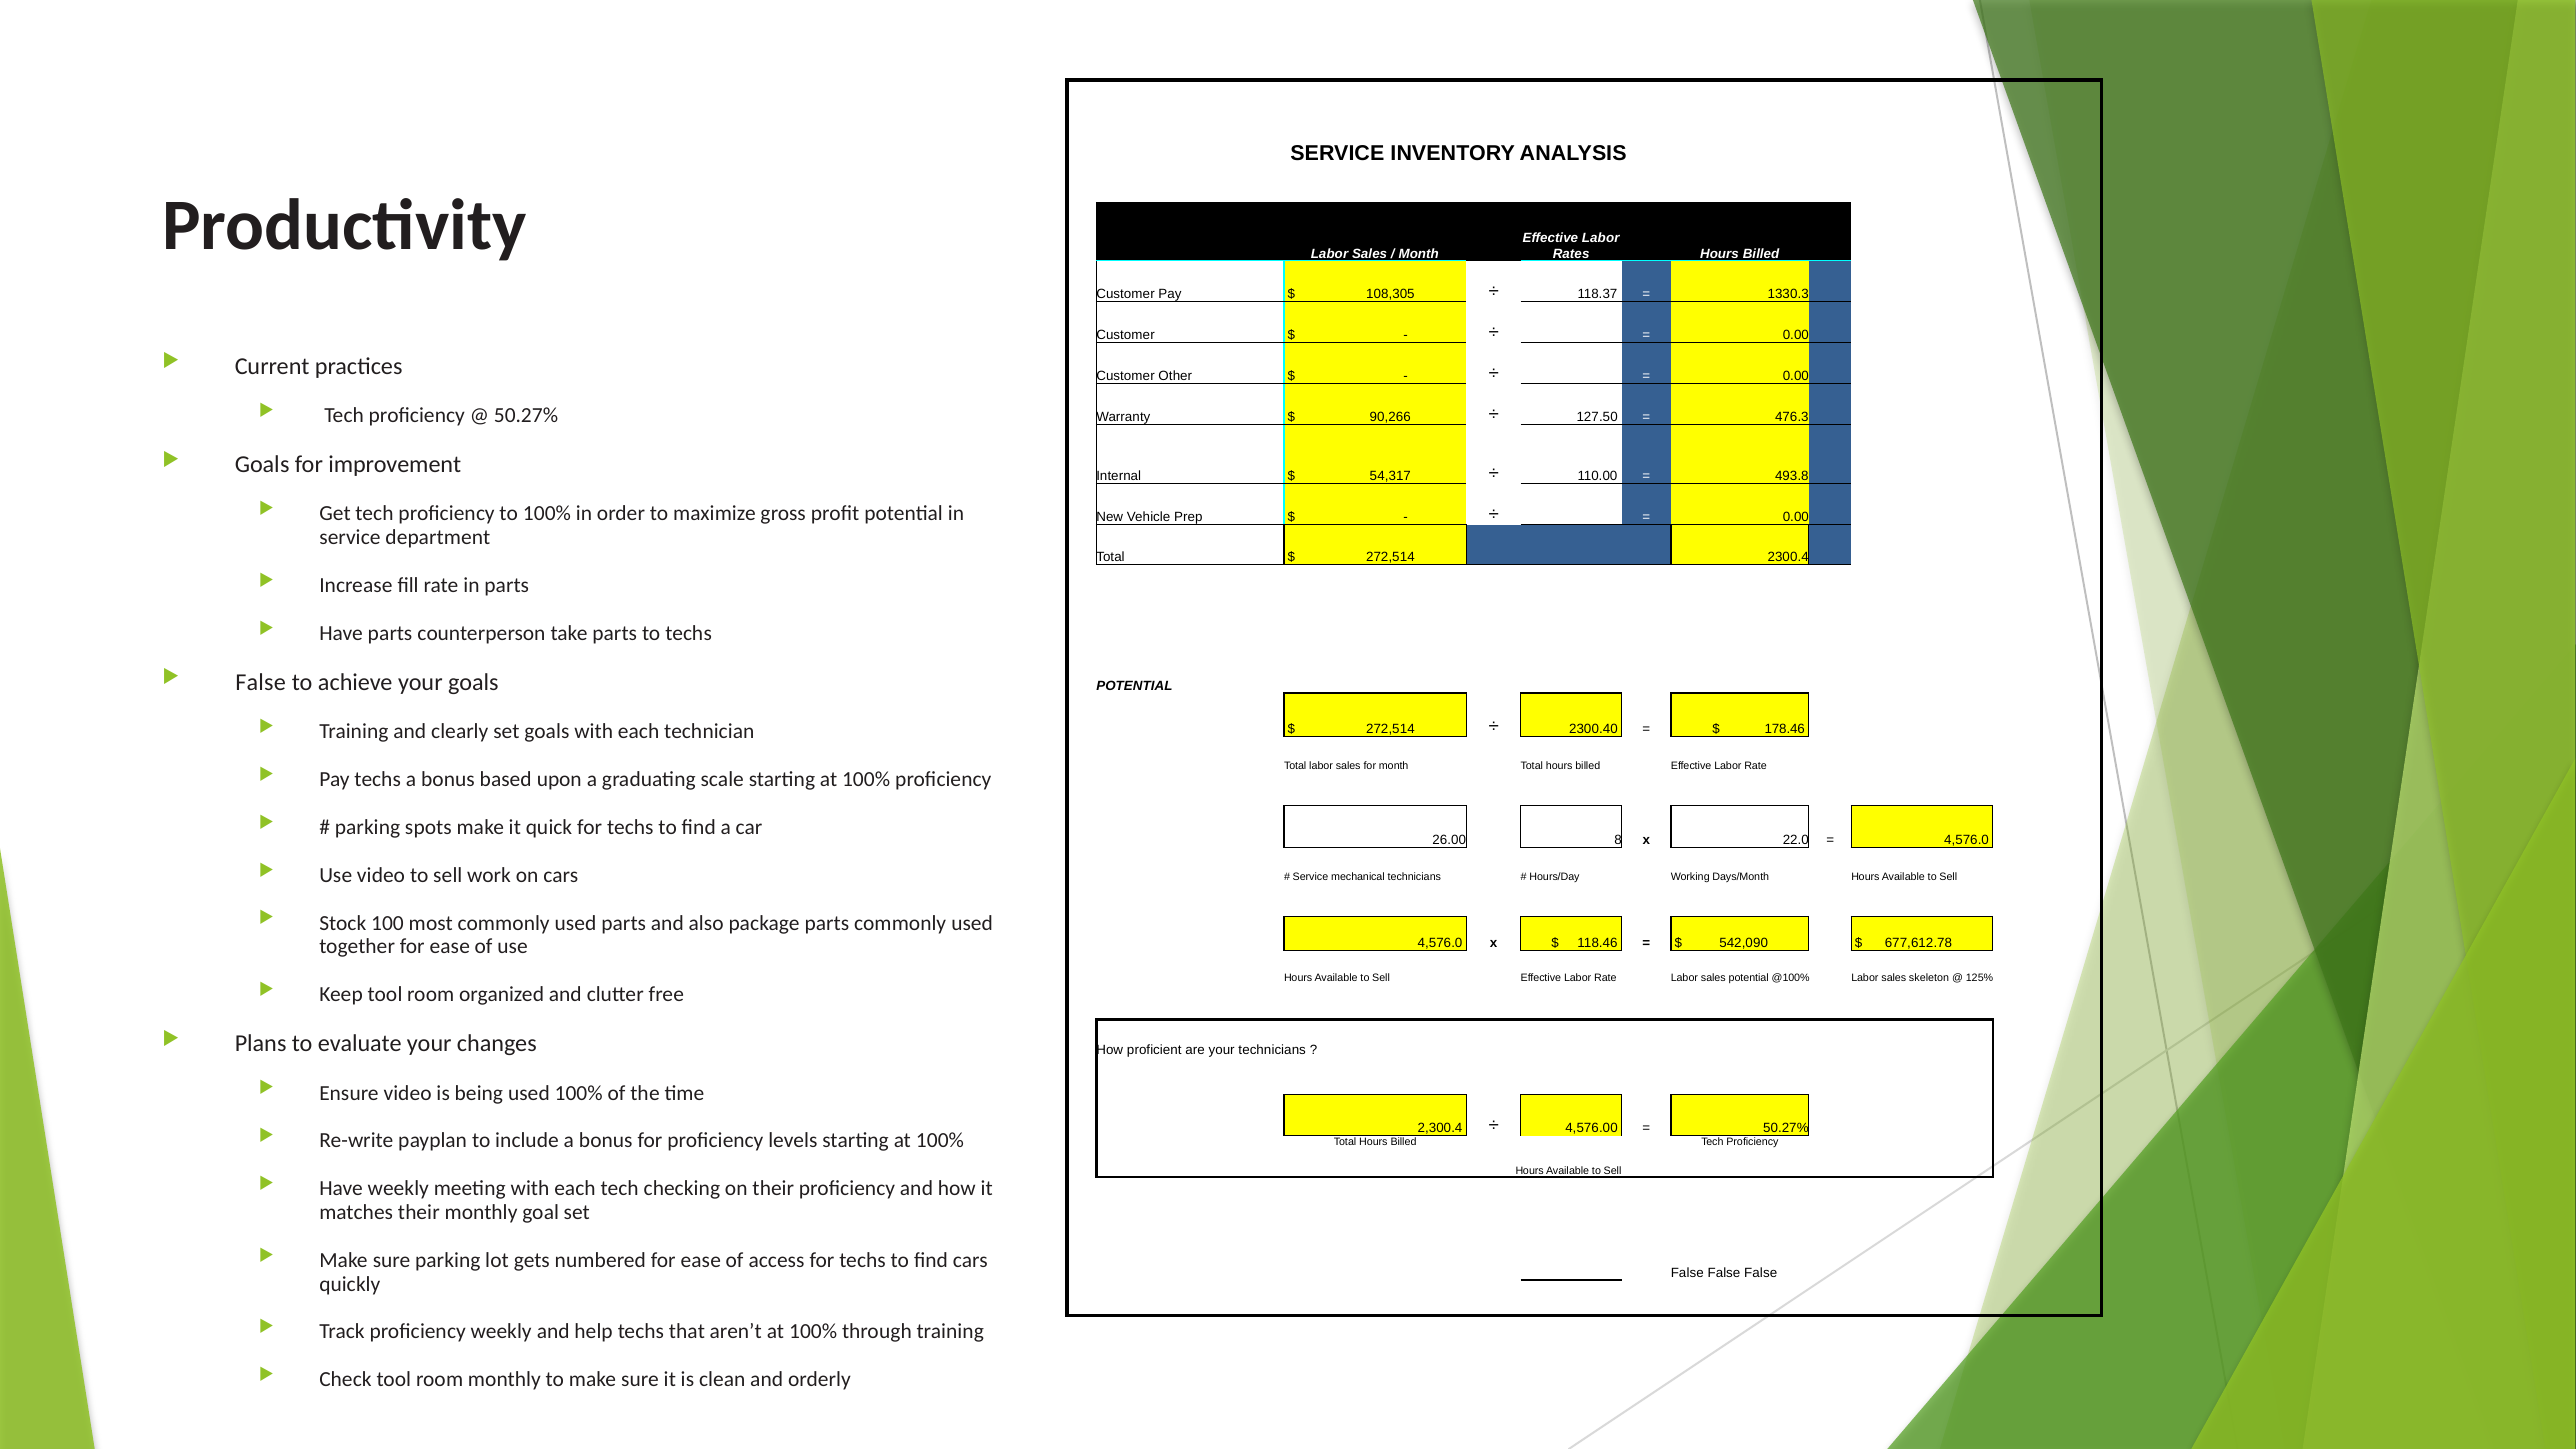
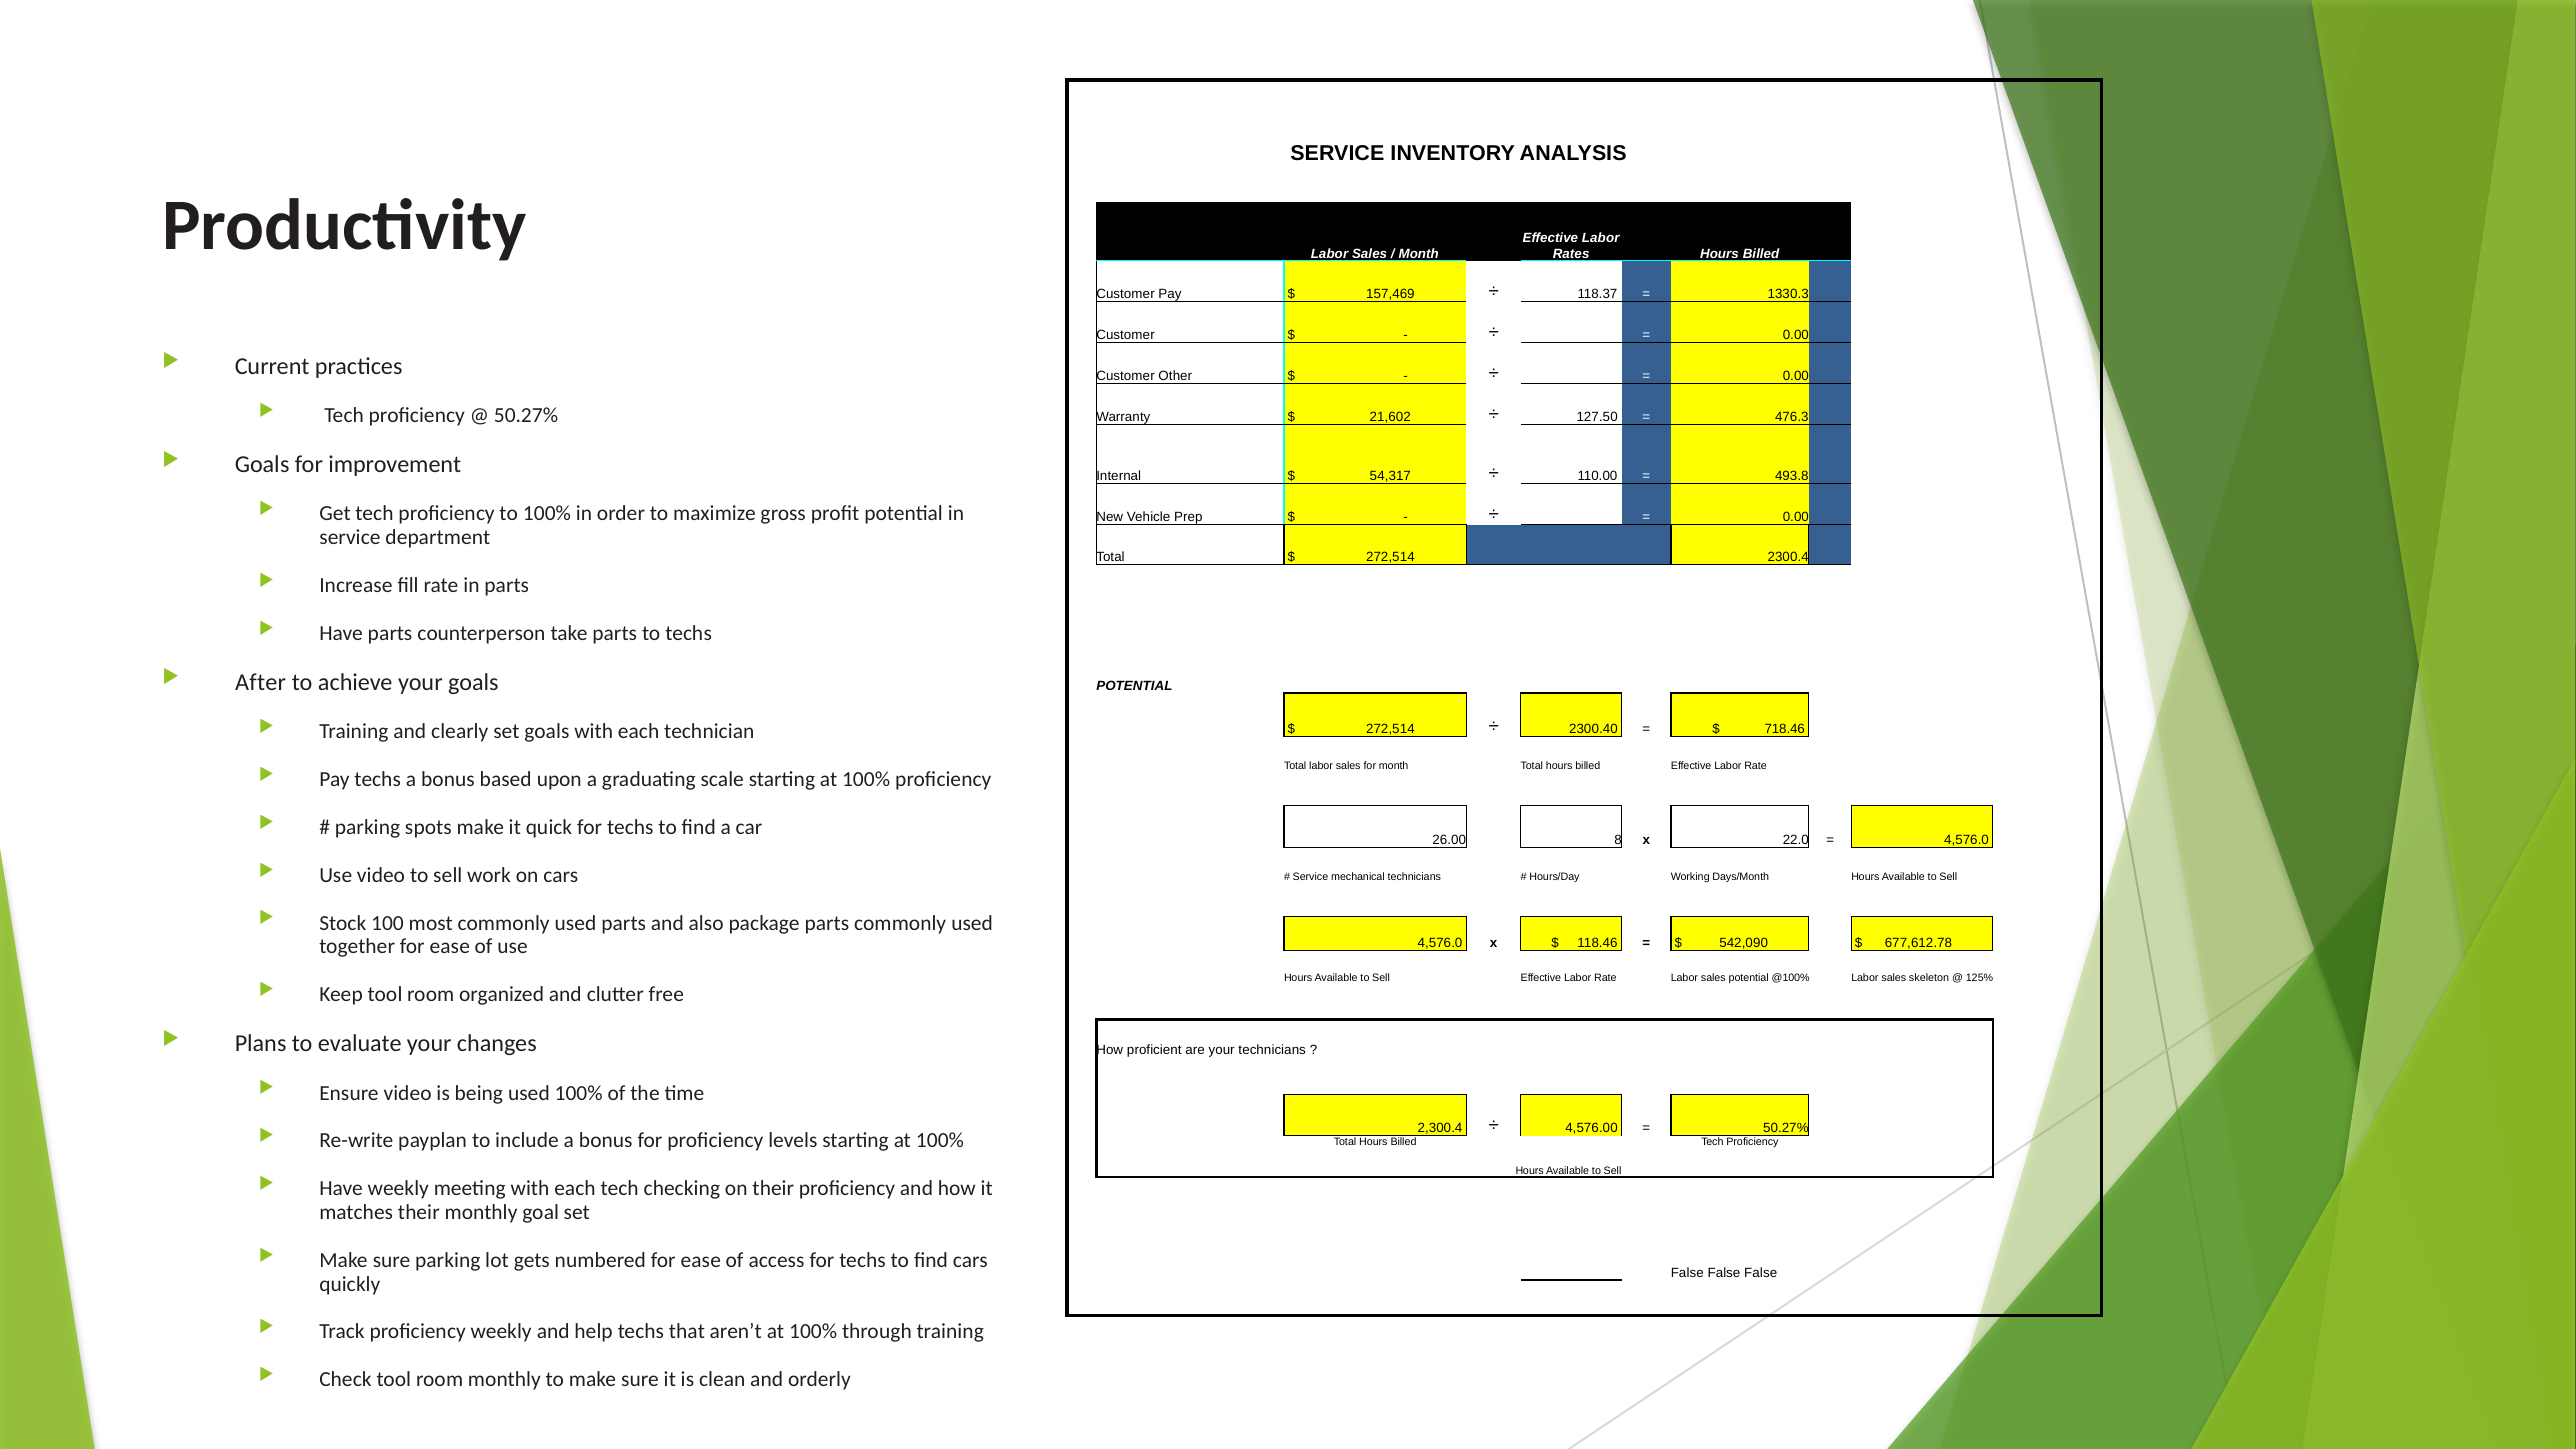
108,305: 108,305 -> 157,469 (1390, 294)
90,266: 90,266 -> 21,602 (1390, 417)
False: False -> After (261, 683)
178.46: 178.46 -> 718.46 (1785, 729)
